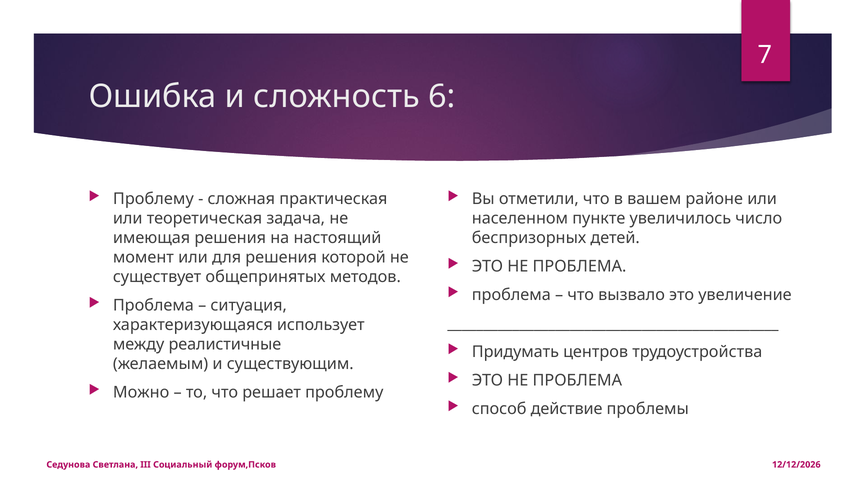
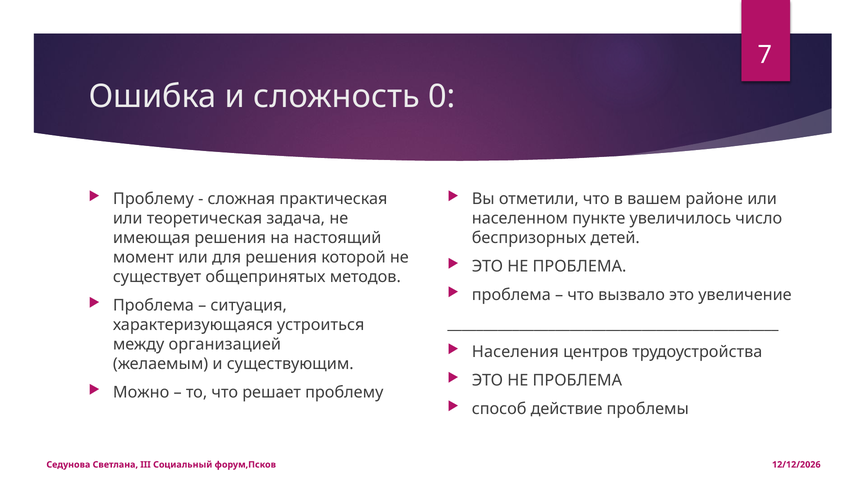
6: 6 -> 0 (442, 97)
использует: использует -> устроиться (321, 325)
реалистичные: реалистичные -> организацией (225, 344)
Придумать: Придумать -> Населения (515, 352)
